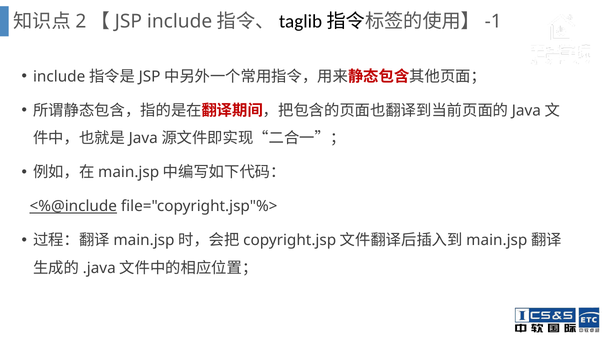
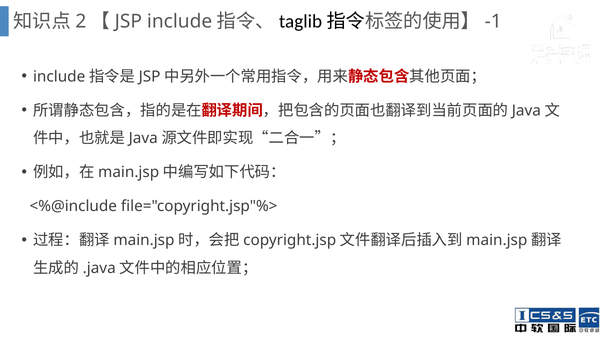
<%@include underline: present -> none (73, 206)
